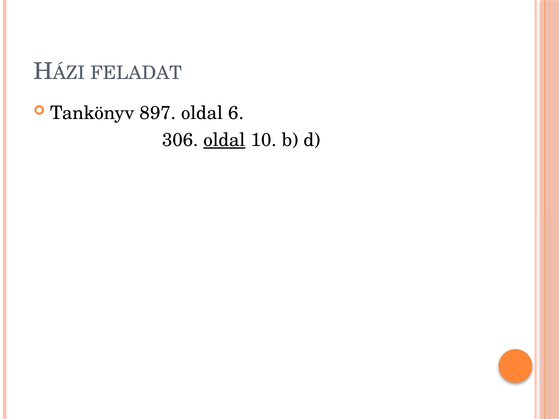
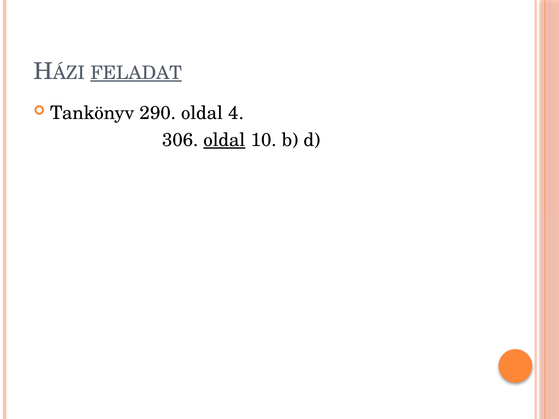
FELADAT underline: none -> present (136, 73)
897: 897 -> 290 (158, 113)
6: 6 -> 4 (236, 113)
